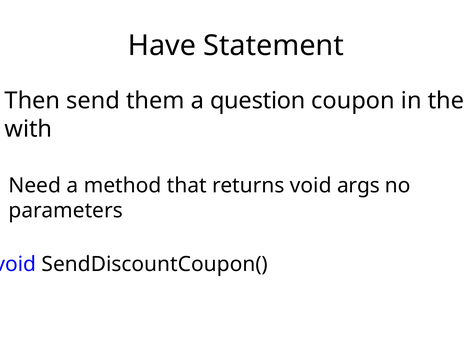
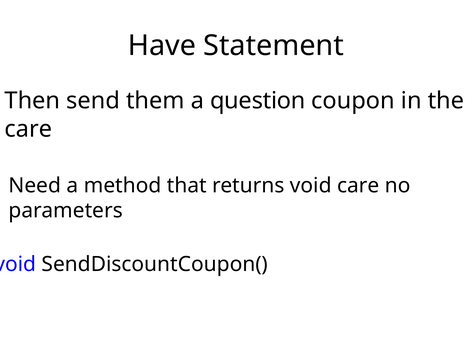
with: with -> care (28, 129)
void args: args -> care (358, 186)
